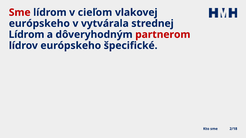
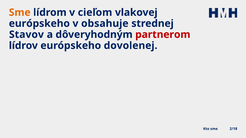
Sme colour: red -> orange (20, 12)
vytvárala: vytvárala -> obsahuje (105, 24)
Lídrom: Lídrom -> Stavov (26, 35)
špecifické: špecifické -> dovolenej (131, 46)
